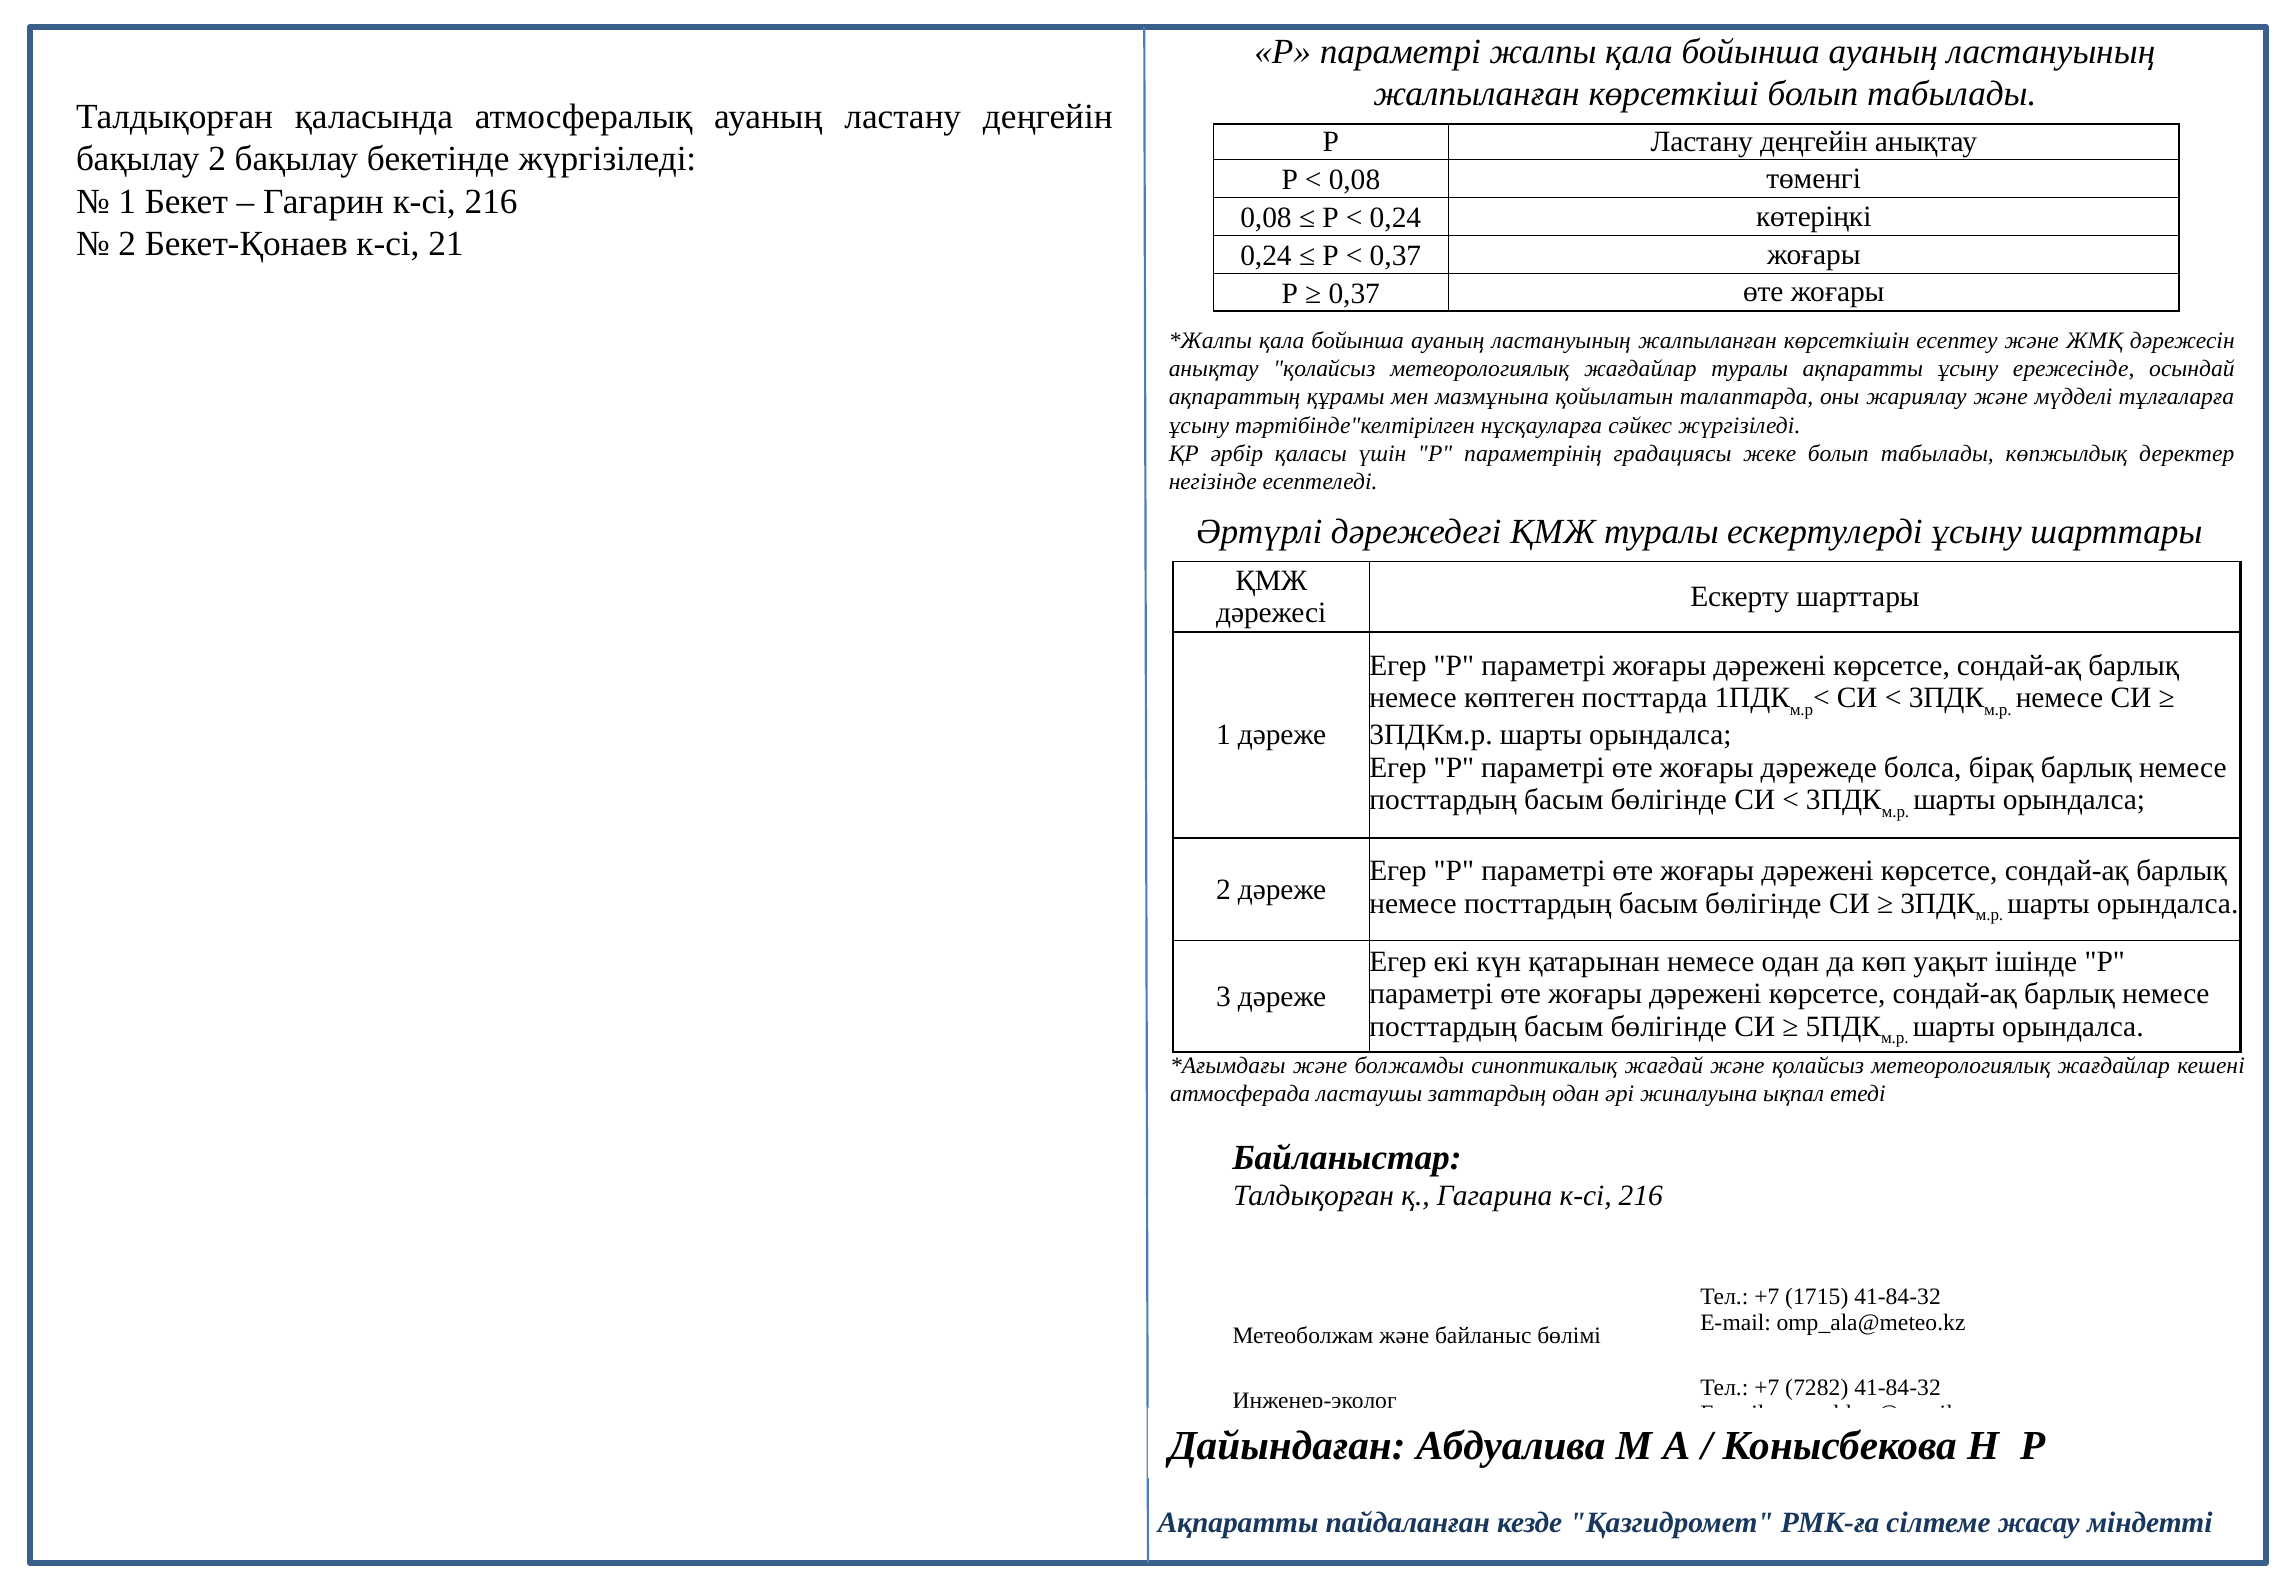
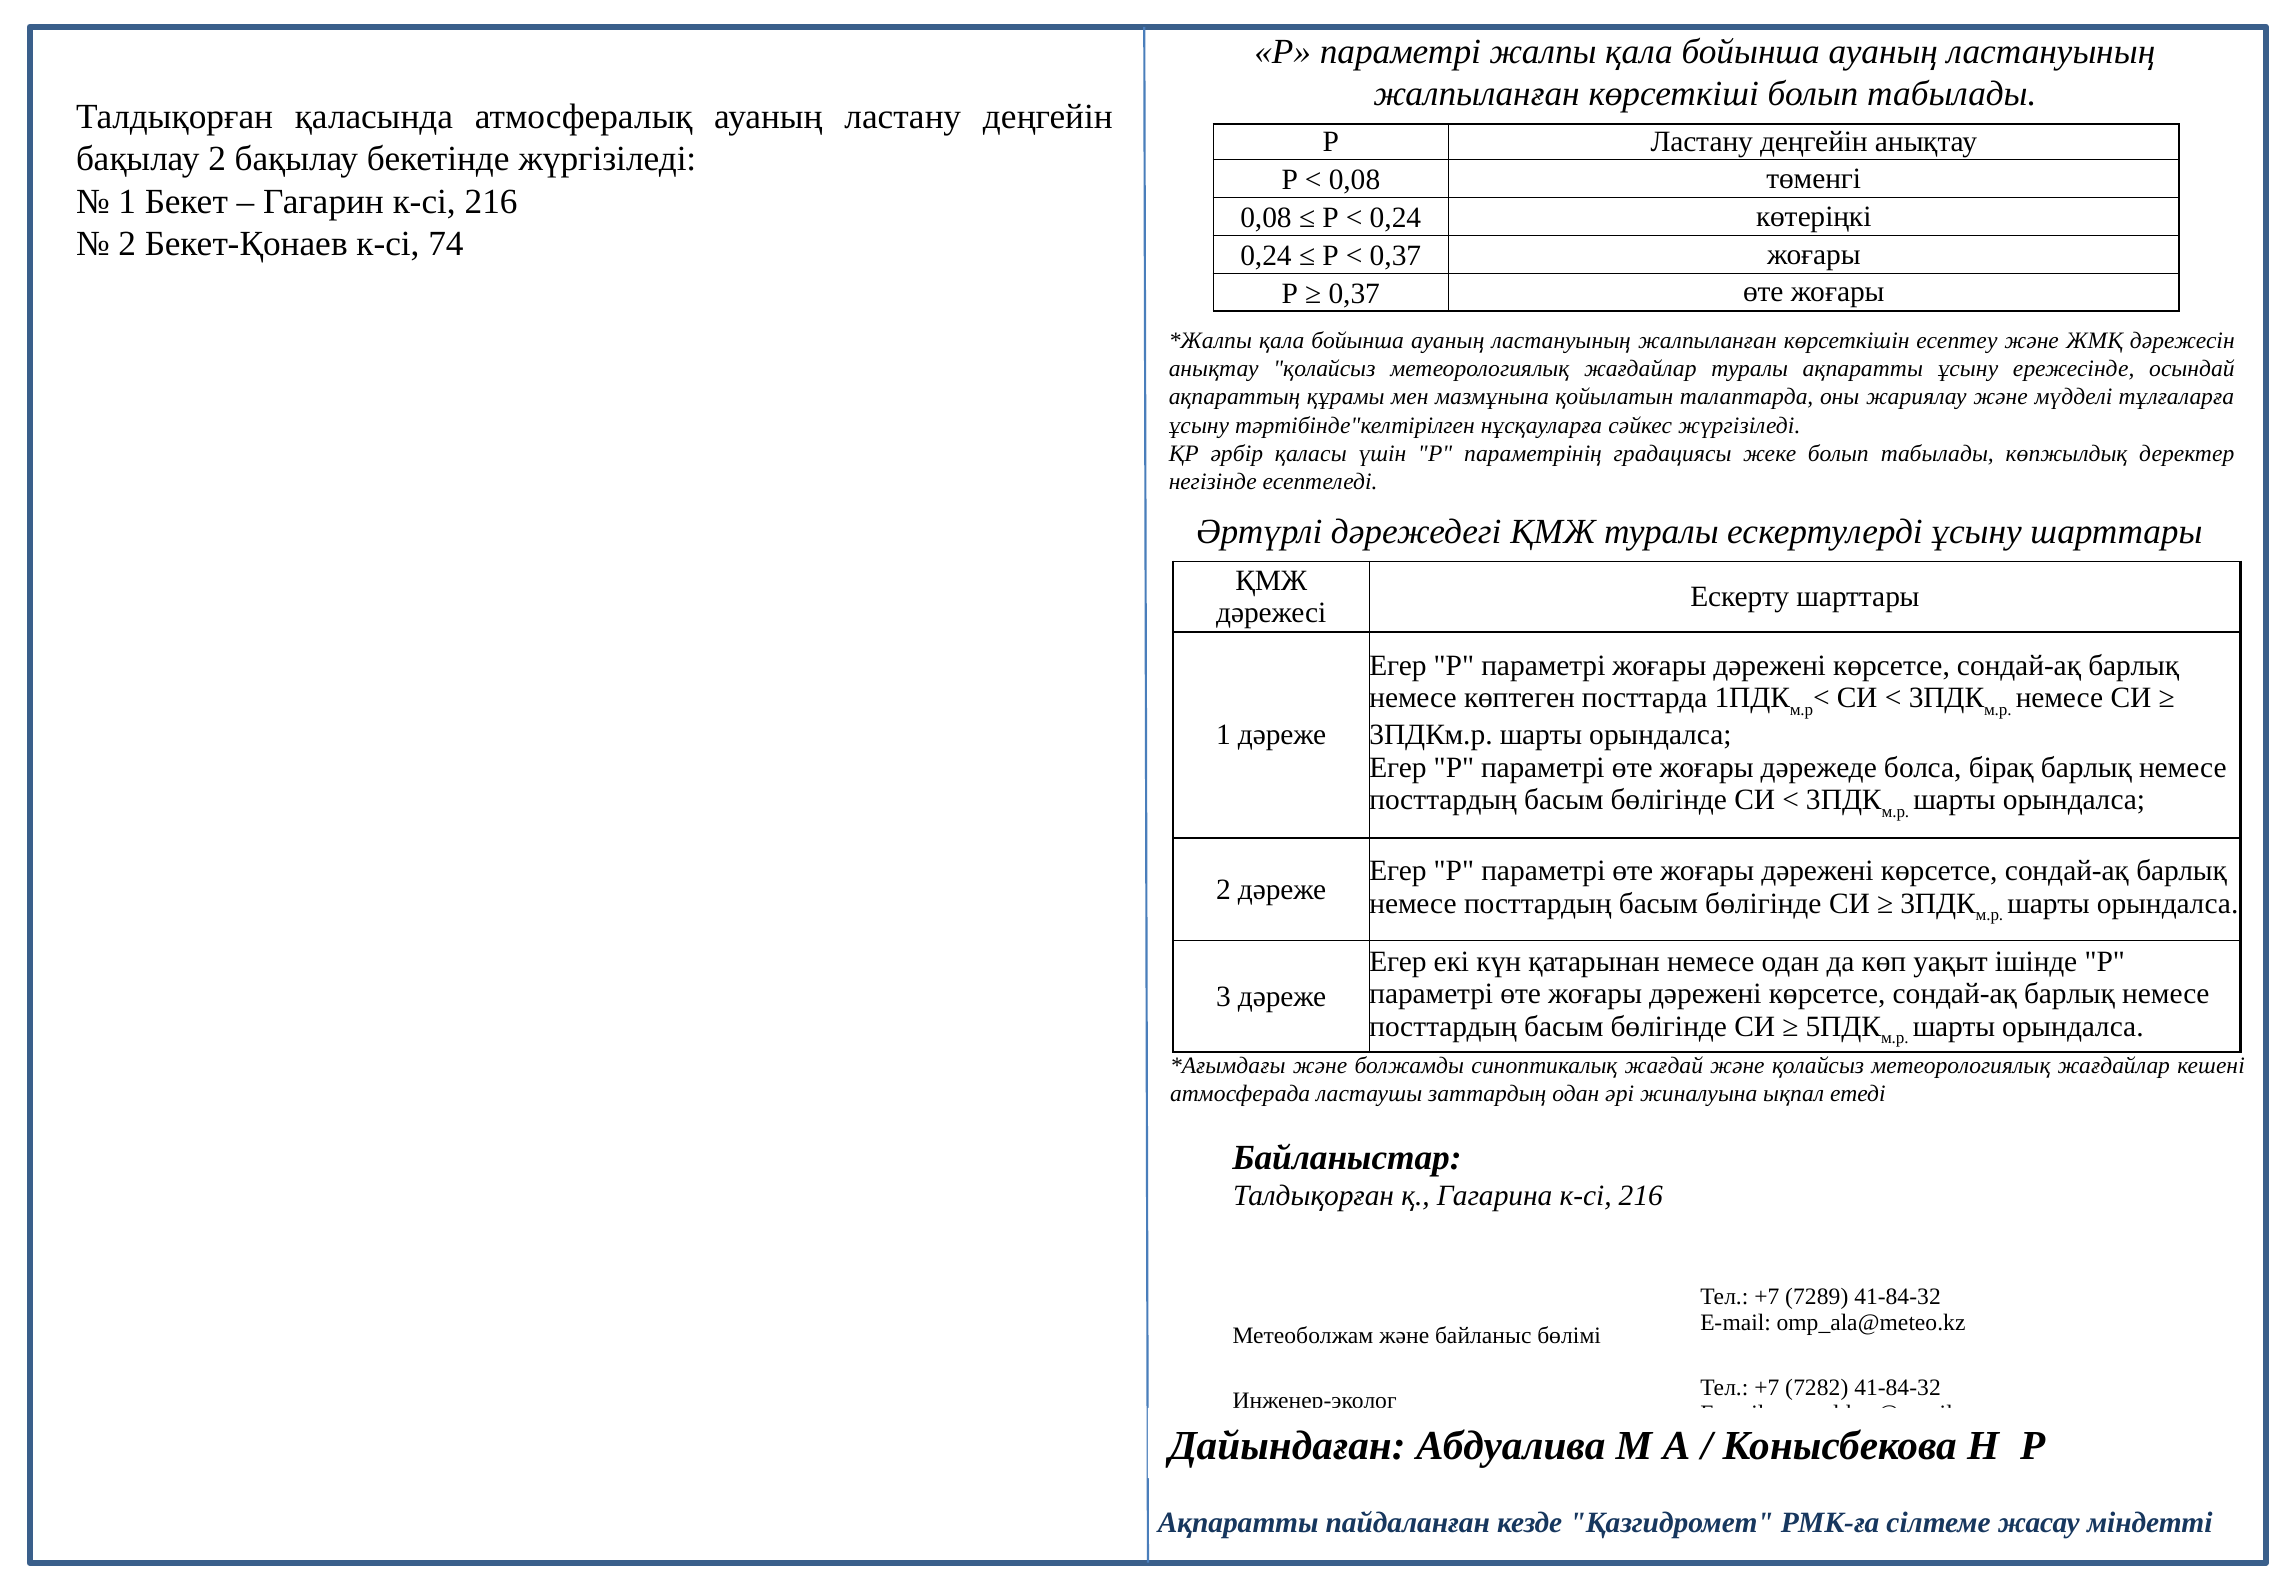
21: 21 -> 74 (446, 244)
1715: 1715 -> 7289 (1817, 1296)
